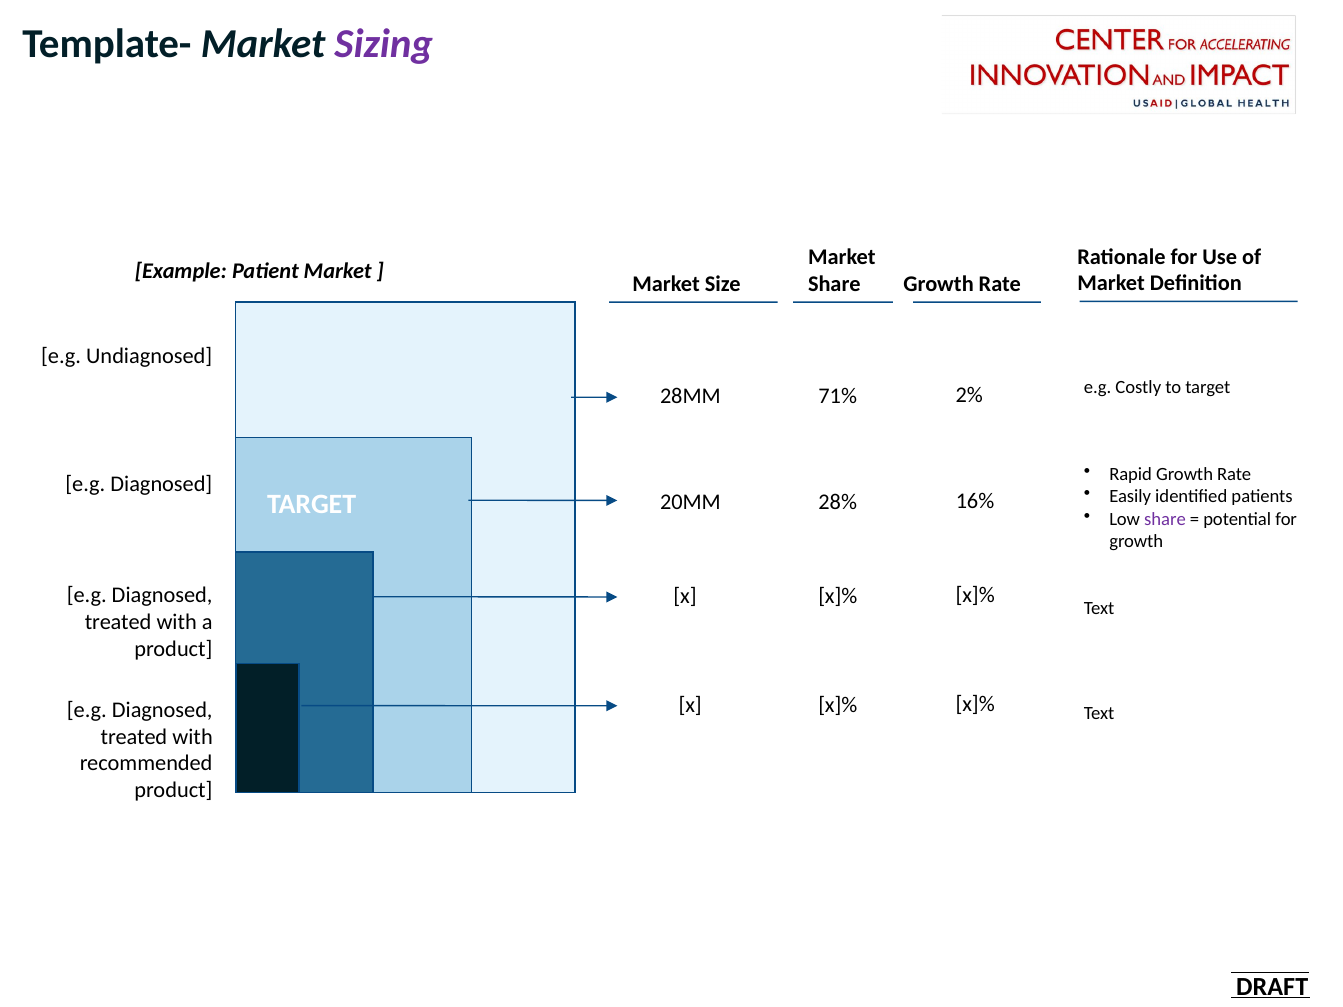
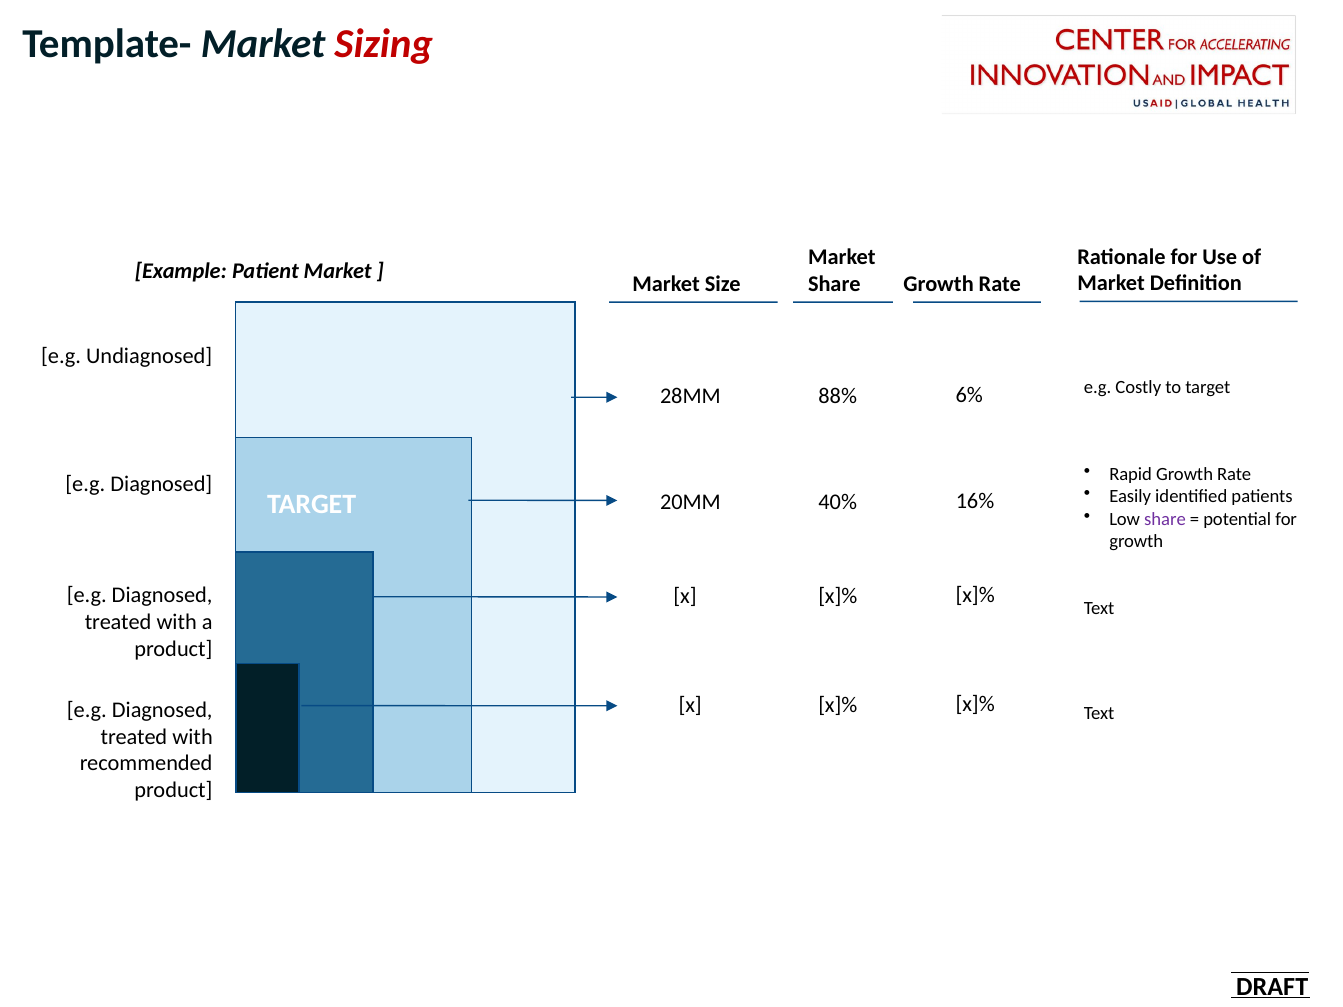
Sizing colour: purple -> red (384, 44)
2%: 2% -> 6% (969, 395)
71%: 71% -> 88% (838, 396)
28%: 28% -> 40% (838, 502)
